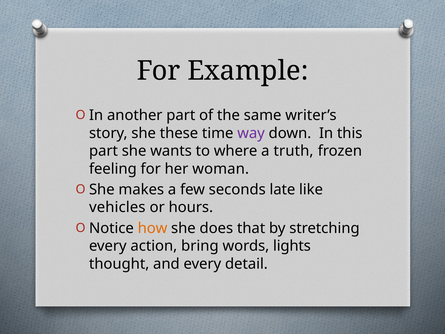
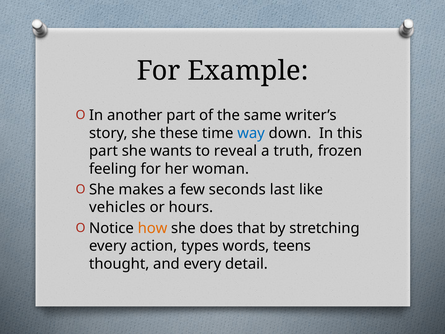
way colour: purple -> blue (251, 133)
where: where -> reveal (236, 151)
late: late -> last (282, 189)
bring: bring -> types (200, 246)
lights: lights -> teens (292, 246)
